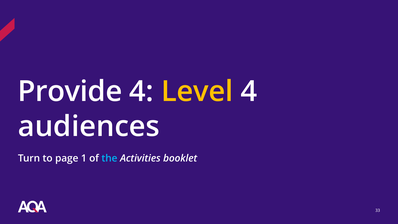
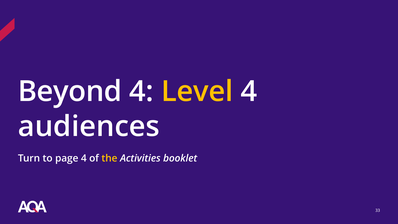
Provide: Provide -> Beyond (70, 92)
page 1: 1 -> 4 (84, 158)
the colour: light blue -> yellow (109, 158)
